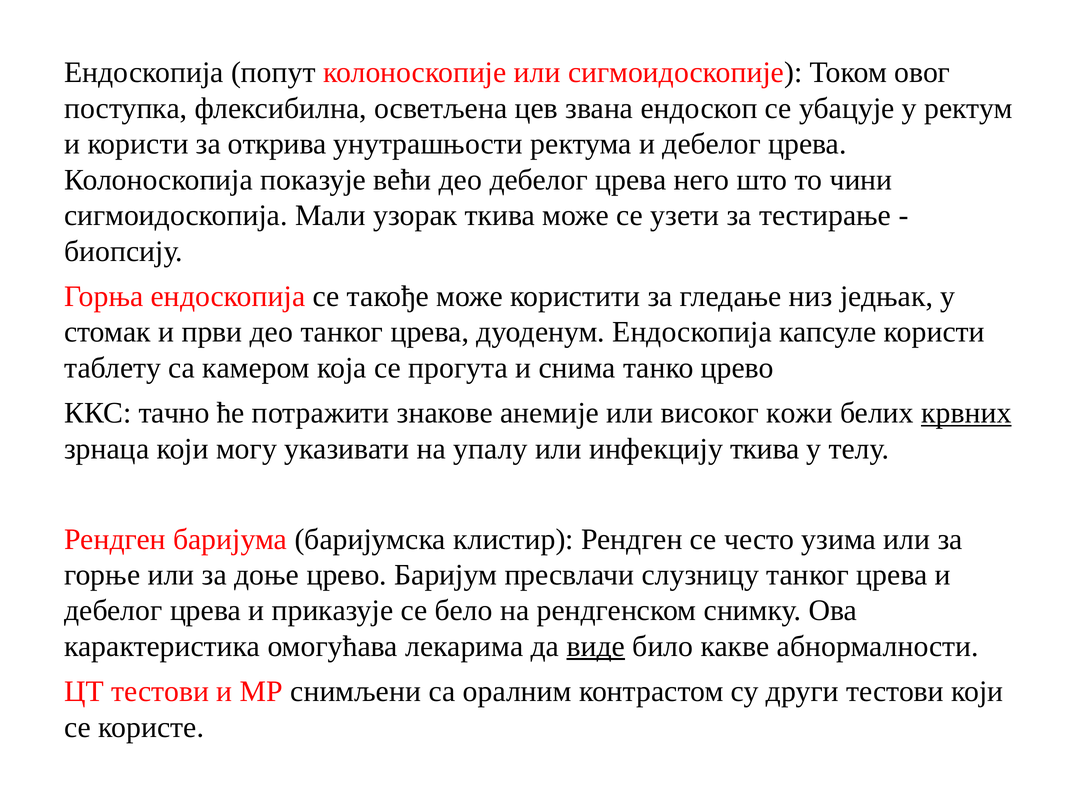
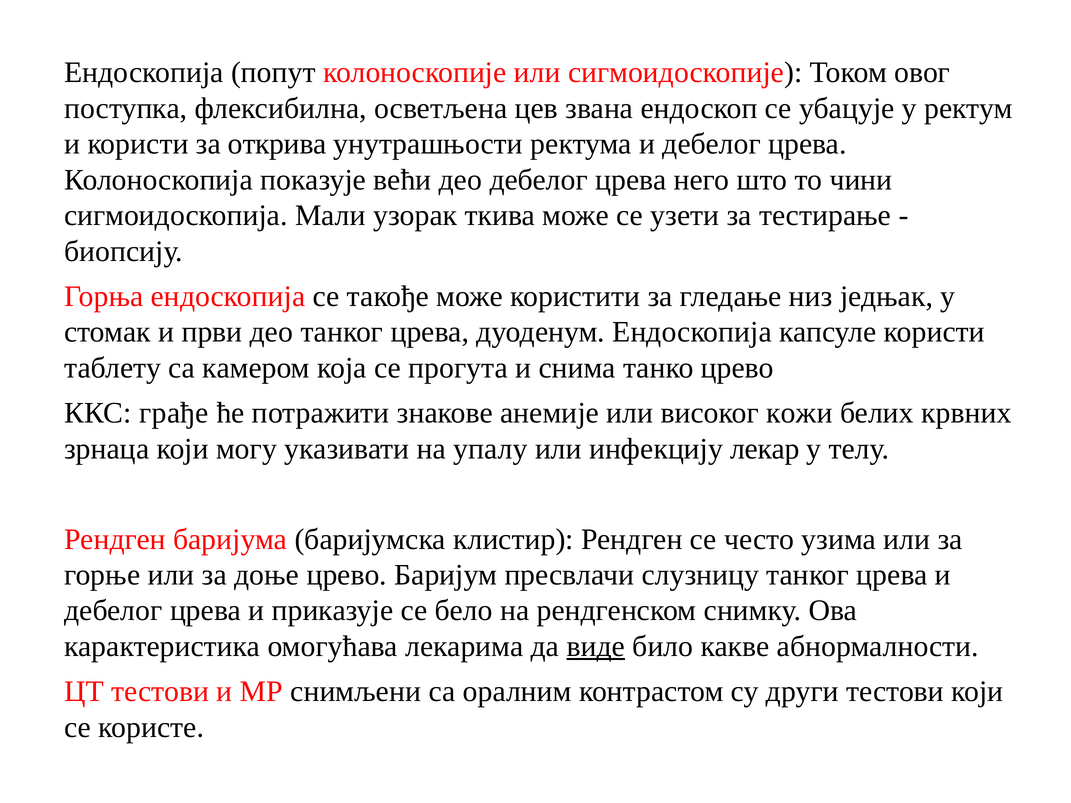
тачно: тачно -> грађе (174, 413)
крвних underline: present -> none (966, 413)
инфекцију ткива: ткива -> лекар (765, 449)
